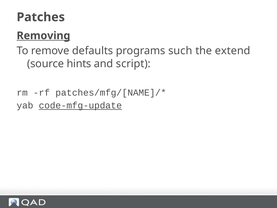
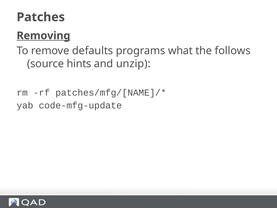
such: such -> what (180, 51)
extend: extend -> follows (233, 51)
script: script -> unzip (133, 64)
code-mfg-update underline: present -> none (80, 105)
